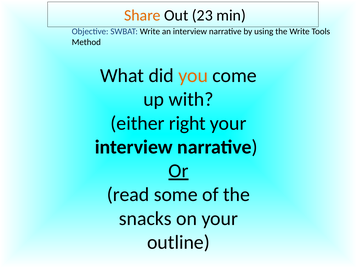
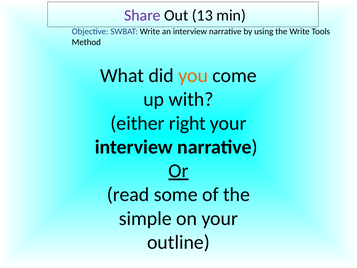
Share colour: orange -> purple (142, 15)
23: 23 -> 13 (202, 15)
snacks: snacks -> simple (145, 218)
